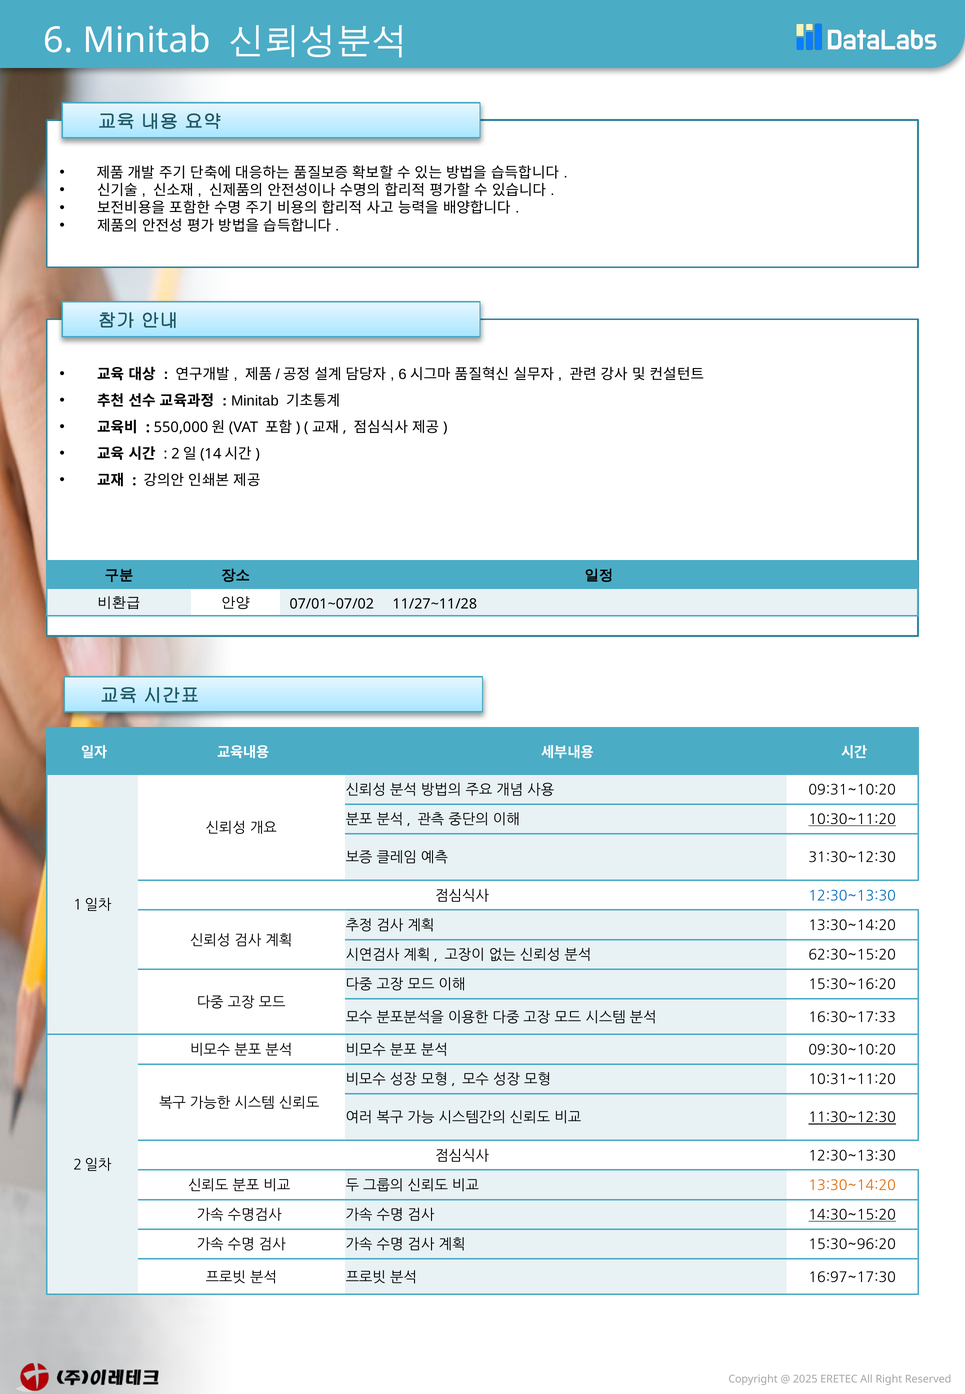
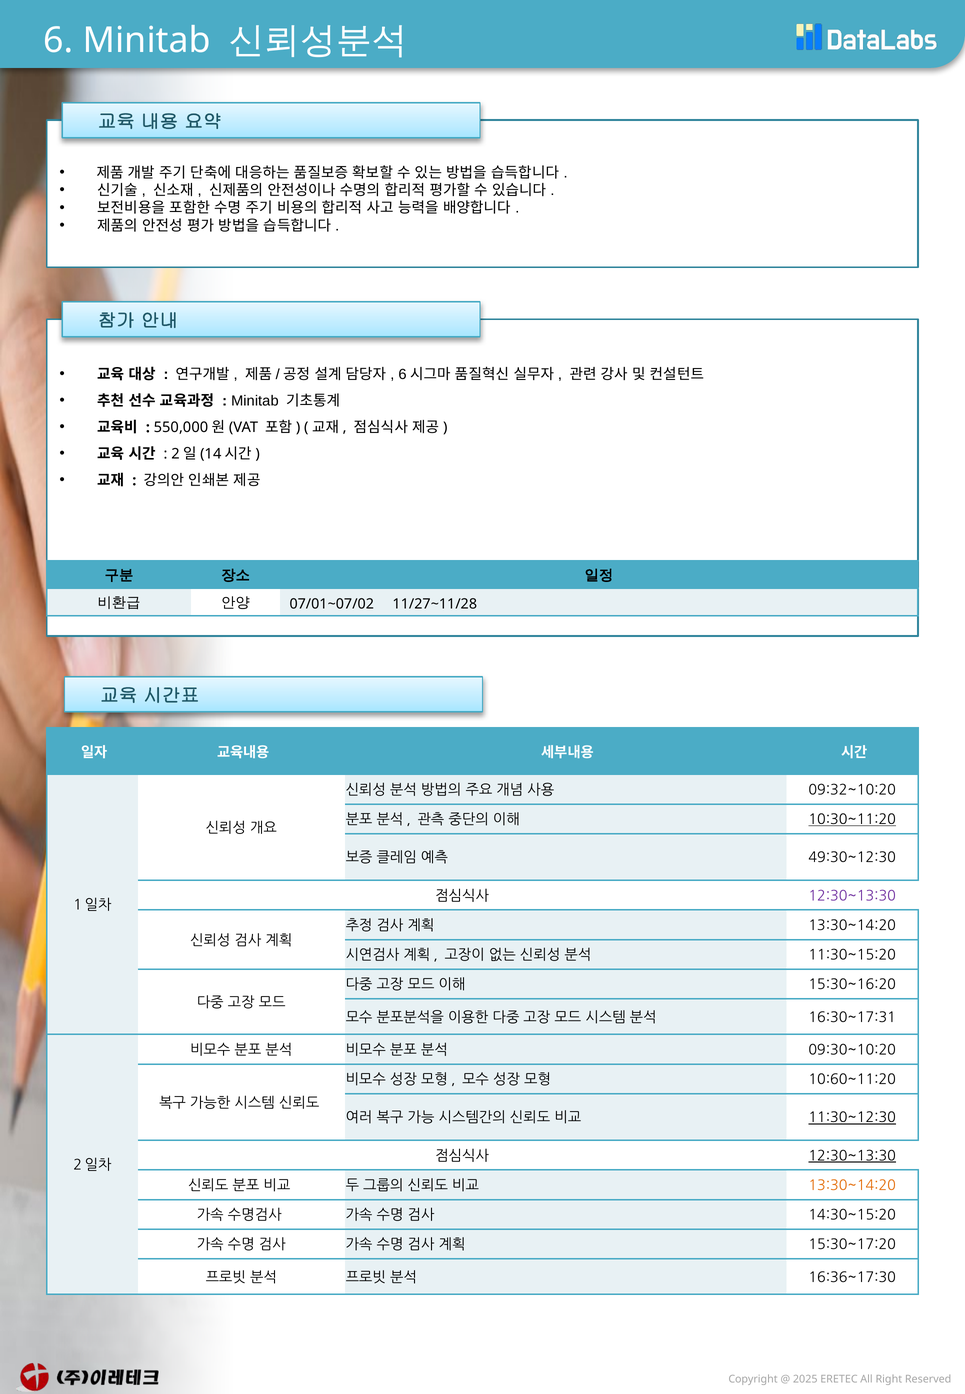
09:31~10:20: 09:31~10:20 -> 09:32~10:20 (852, 790)
31:30~12:30: 31:30~12:30 -> 49:30~12:30 (852, 858)
12:30~13:30 colour: blue -> purple (852, 896)
62:30~15:20: 62:30~15:20 -> 11:30~15:20 (852, 955)
16:30~17:33: 16:30~17:33 -> 16:30~17:31 (852, 1017)
10:31~11:20: 10:31~11:20 -> 10:60~11:20 (852, 1080)
12:30~13:30 underline: none -> present (852, 1156)
14:30~15:20 underline: present -> none (852, 1215)
15:30~96:20: 15:30~96:20 -> 15:30~17:20 (852, 1245)
16:97~17:30: 16:97~17:30 -> 16:36~17:30 (852, 1277)
